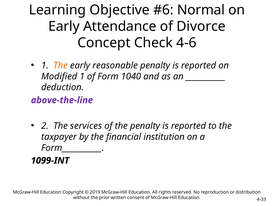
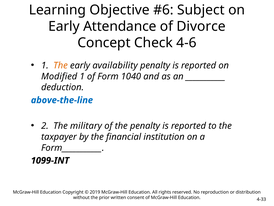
Normal: Normal -> Subject (201, 10)
reasonable: reasonable -> availability (115, 65)
above-the-line colour: purple -> blue (62, 100)
services: services -> military (86, 126)
